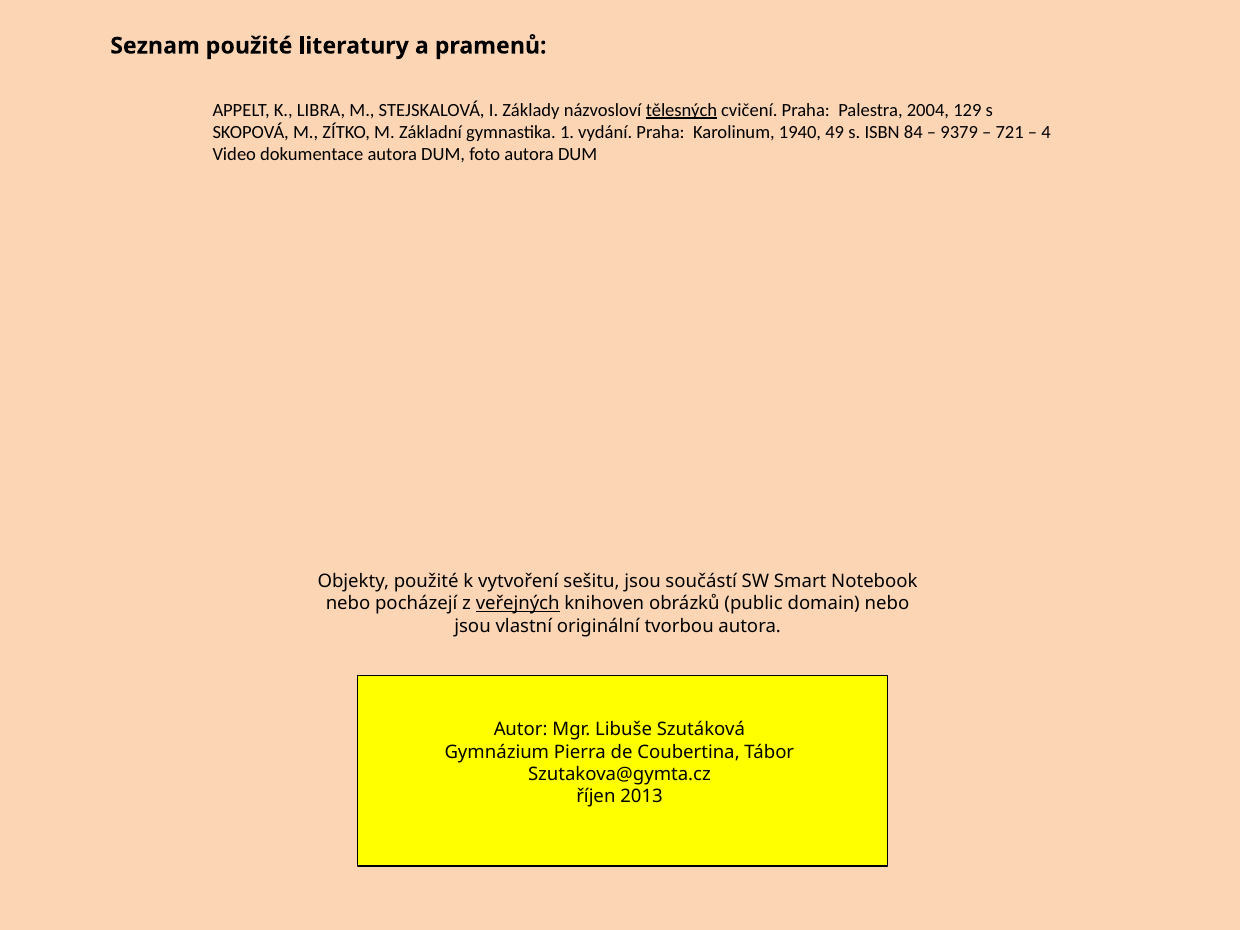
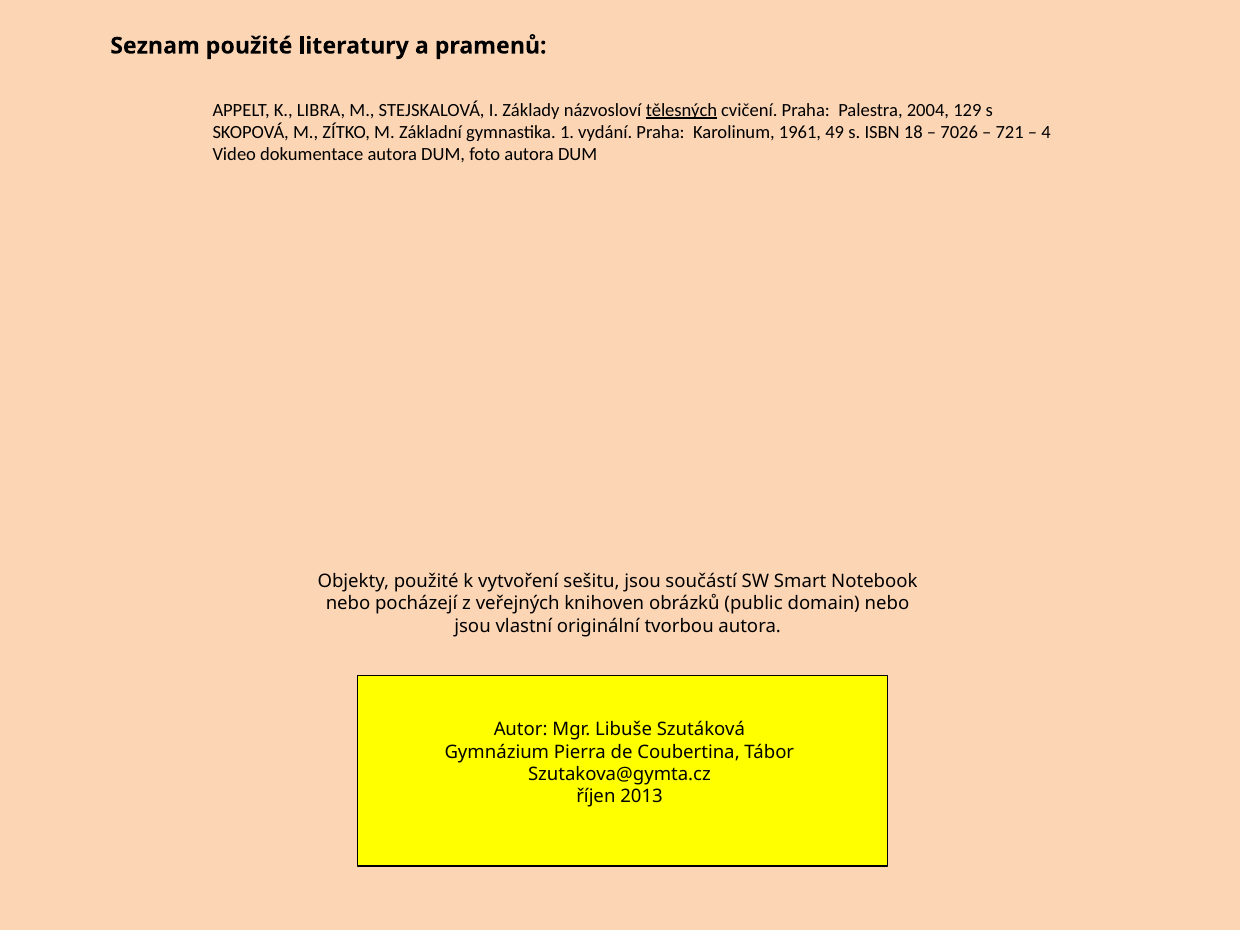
1940: 1940 -> 1961 (800, 132)
84: 84 -> 18 (913, 132)
9379: 9379 -> 7026 (959, 132)
veřejných underline: present -> none (518, 604)
